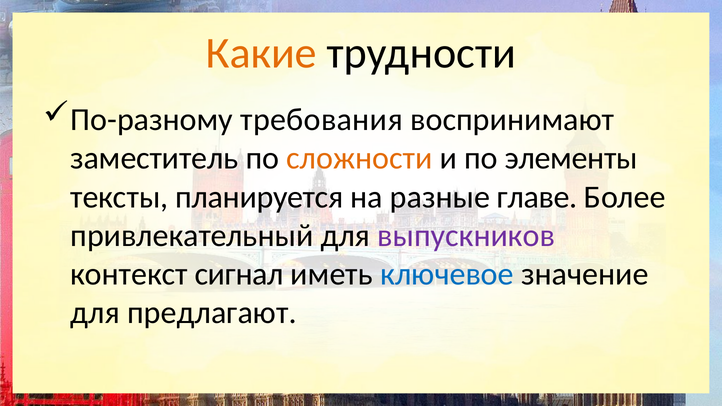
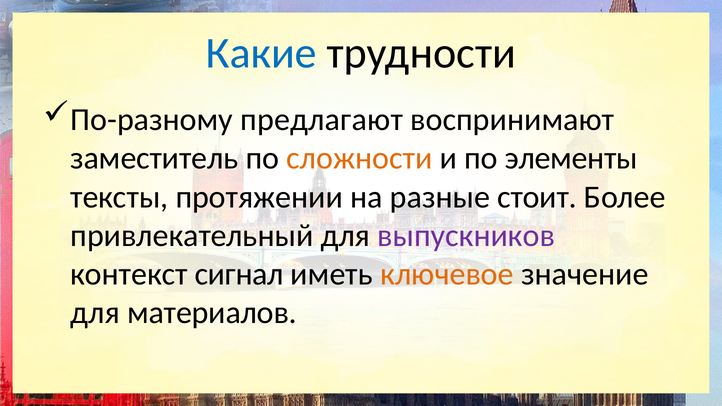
Какие colour: orange -> blue (261, 53)
требования: требования -> предлагают (322, 120)
планируется: планируется -> протяжении (259, 197)
главе: главе -> стоит (537, 197)
ключевое colour: blue -> orange (447, 274)
предлагают: предлагают -> материалов (212, 313)
